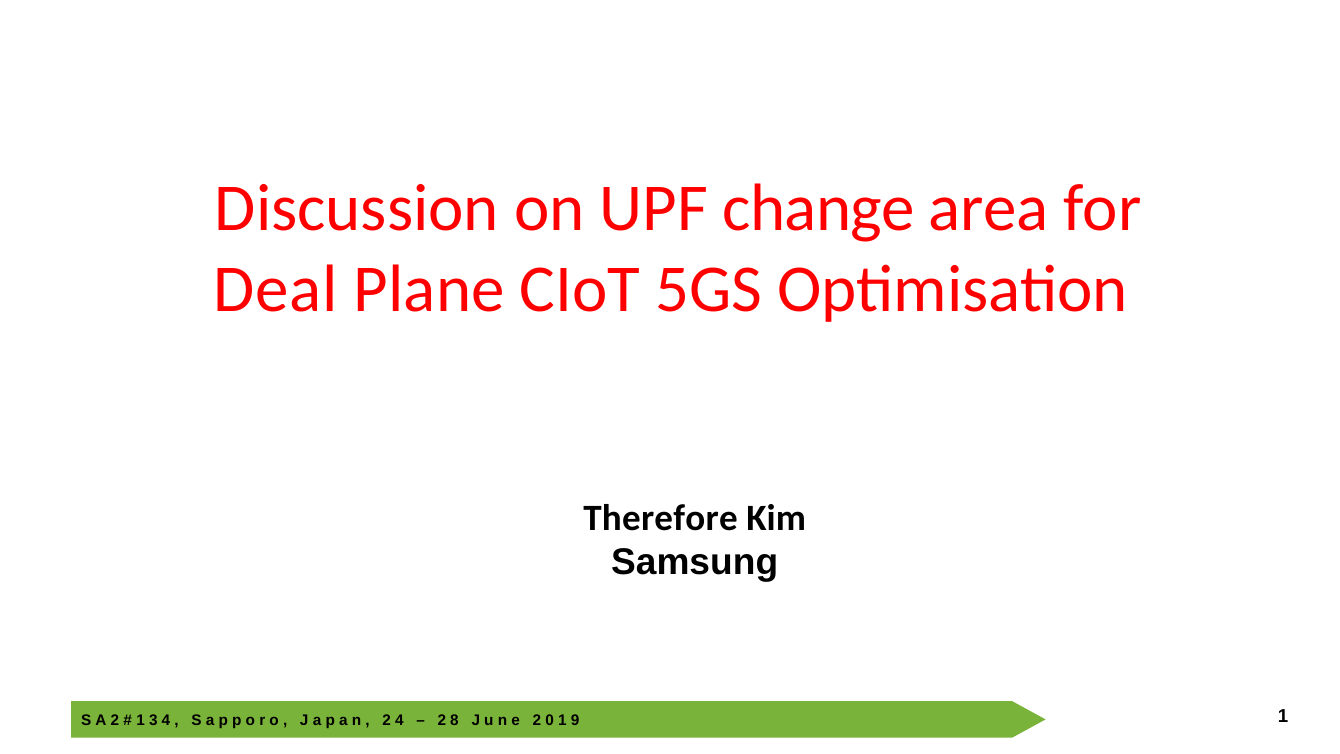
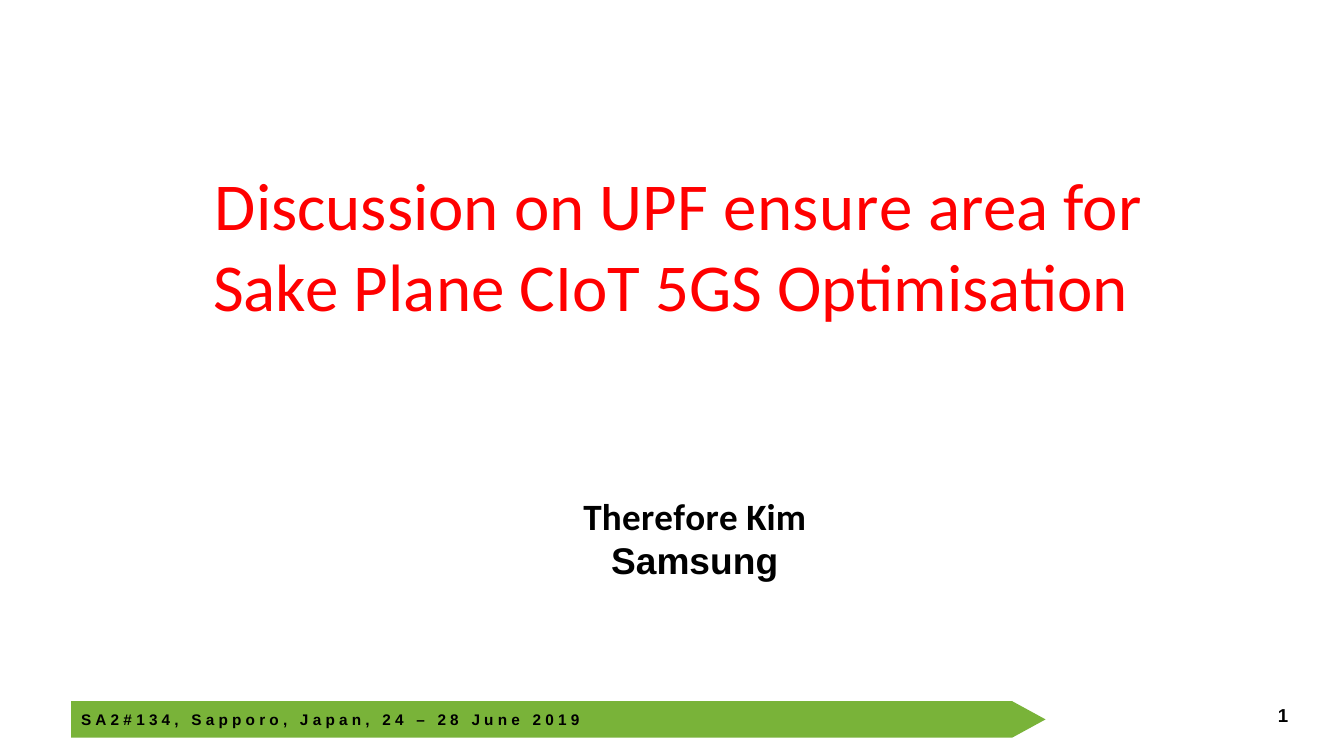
change: change -> ensure (818, 208)
Deal: Deal -> Sake (276, 289)
